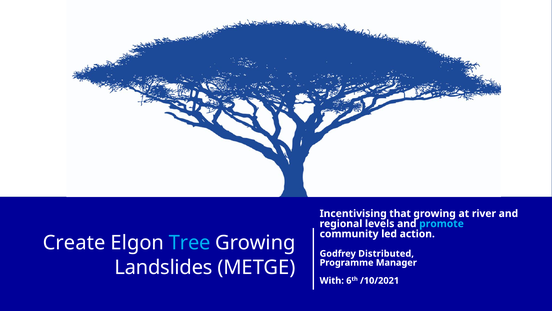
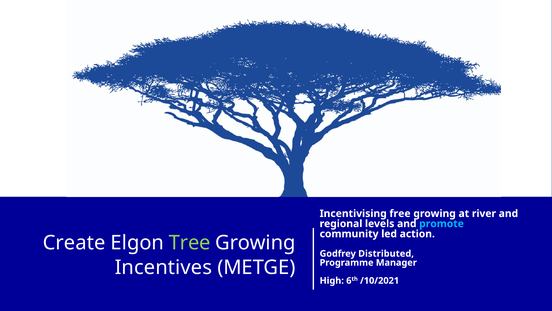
that: that -> free (400, 213)
Tree colour: light blue -> light green (190, 242)
Landslides: Landslides -> Incentives (163, 267)
With: With -> High (332, 280)
